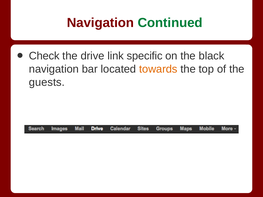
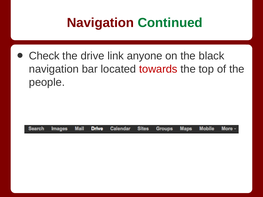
specific: specific -> anyone (145, 56)
towards colour: orange -> red (158, 69)
guests: guests -> people (47, 82)
